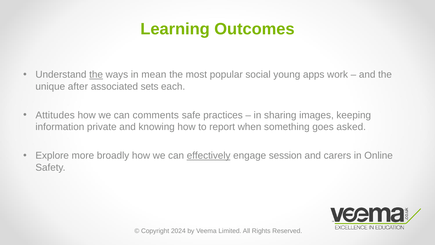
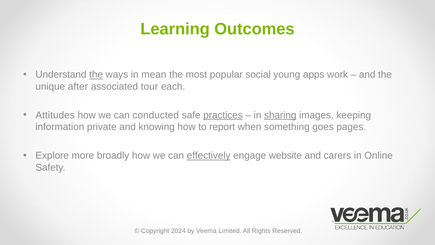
sets: sets -> tour (149, 86)
comments: comments -> conducted (156, 115)
practices underline: none -> present (223, 115)
sharing underline: none -> present (280, 115)
asked: asked -> pages (351, 127)
session: session -> website (285, 155)
